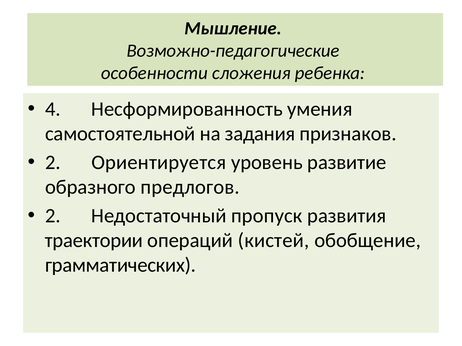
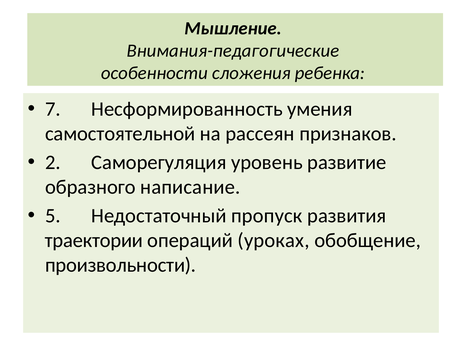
Возможно-педагогические: Возможно-педагогические -> Внимания-педагогические (233, 51)
4: 4 -> 7 (53, 109)
задания: задания -> рассеян (260, 134)
Ориентируется: Ориентируется -> Саморегуляция (159, 163)
предлогов: предлогов -> написание (190, 187)
2: 2 -> 5 (53, 216)
кистей: кистей -> уроках (274, 241)
грамматических: грамматических -> произвольности (121, 265)
